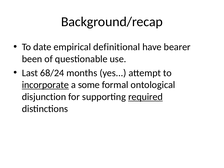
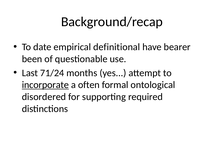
68/24: 68/24 -> 71/24 (52, 73)
some: some -> often (89, 85)
disjunction: disjunction -> disordered (44, 97)
required underline: present -> none (145, 97)
